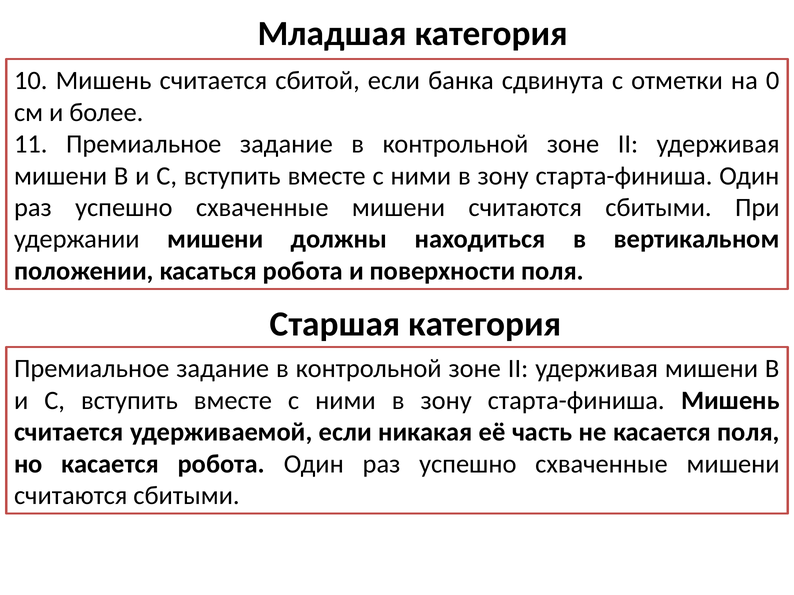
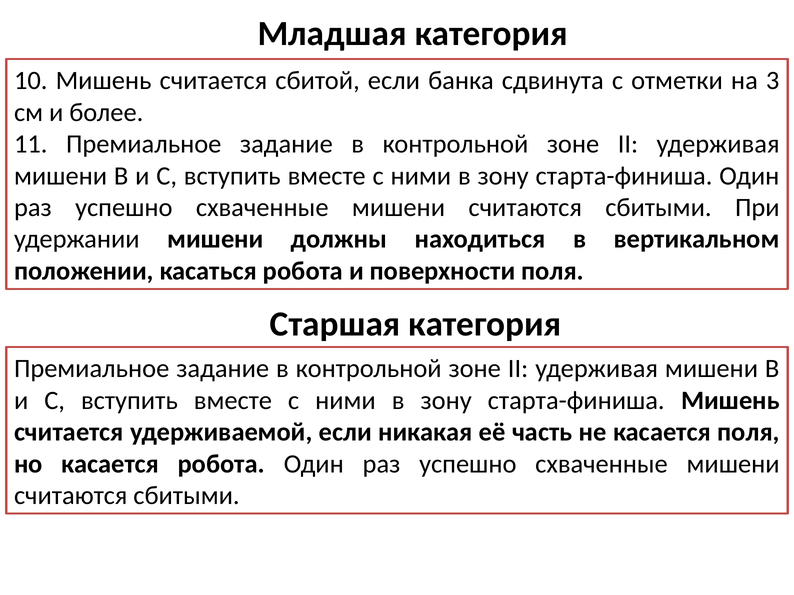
0: 0 -> 3 (773, 81)
